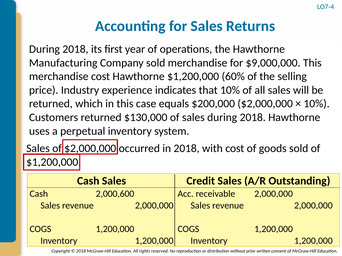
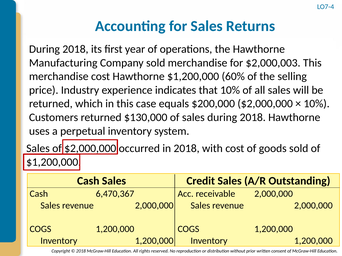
$9,000,000: $9,000,000 -> $2,000,003 (273, 63)
2,000,600: 2,000,600 -> 6,470,367 (115, 194)
